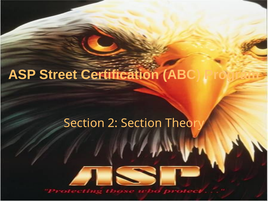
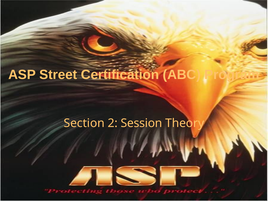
2 Section: Section -> Session (142, 123)
